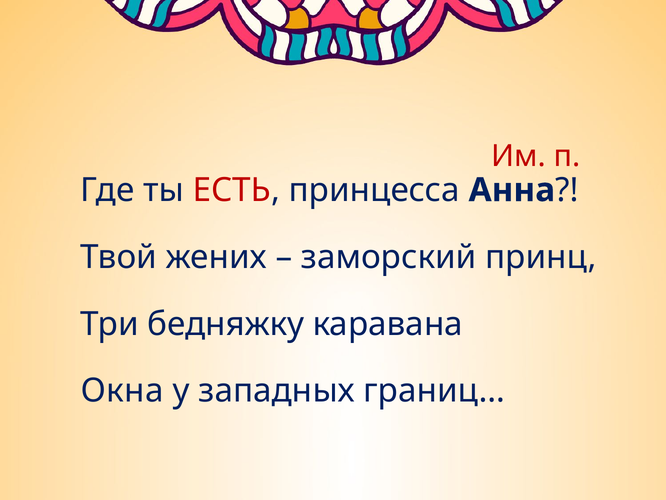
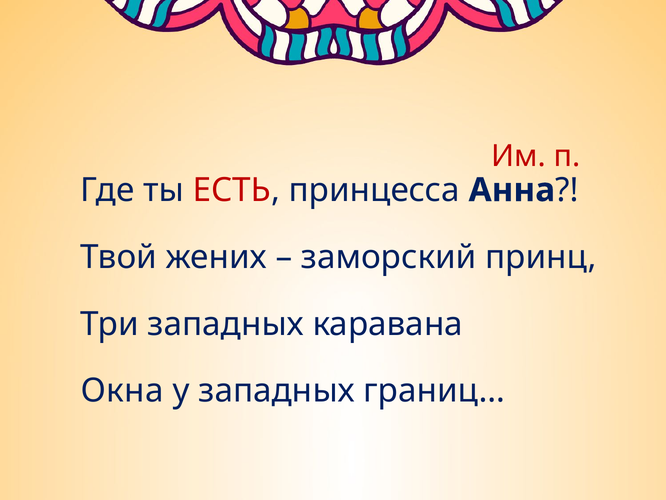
Три бедняжку: бедняжку -> западных (226, 324)
